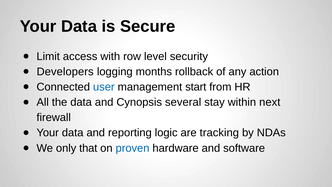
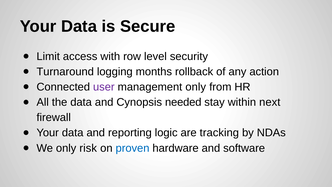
Developers: Developers -> Turnaround (65, 72)
user colour: blue -> purple (104, 87)
management start: start -> only (196, 87)
several: several -> needed (183, 102)
that: that -> risk (88, 148)
